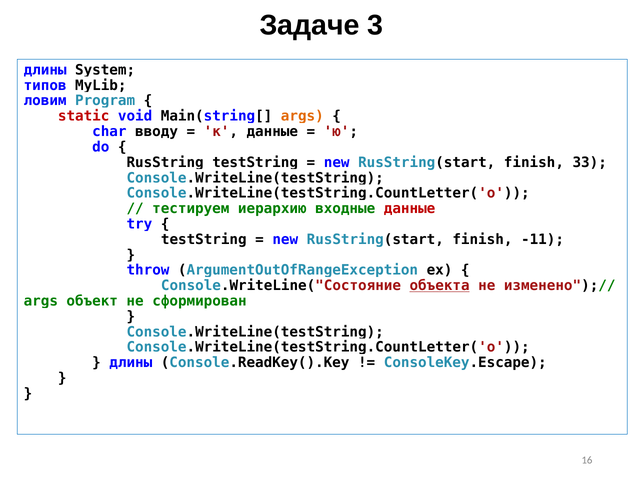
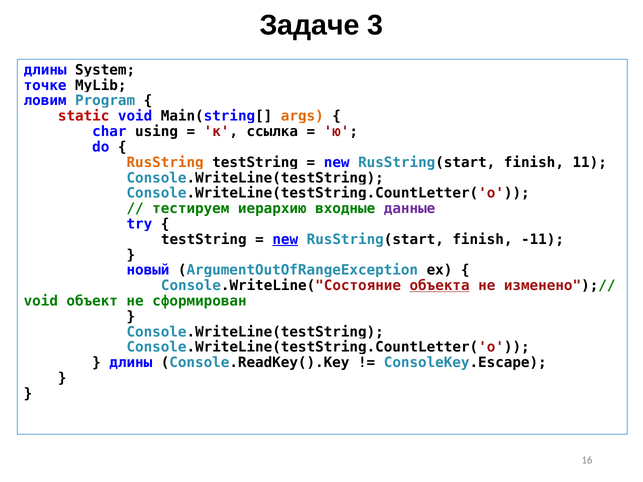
типов: типов -> точке (45, 85)
вводу: вводу -> using (157, 132)
к данные: данные -> ссылка (272, 132)
RusString colour: black -> orange (165, 162)
33: 33 -> 11 (590, 162)
данные colour: red -> purple (410, 209)
new underline: none -> present (285, 240)
throw: throw -> новый (148, 270)
args: args -> void (41, 301)
